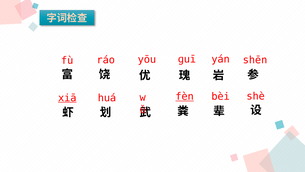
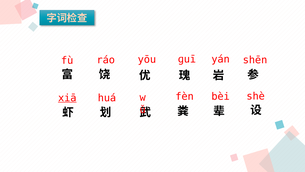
fèn underline: present -> none (185, 96)
